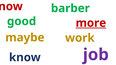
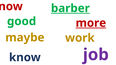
barber underline: none -> present (70, 8)
